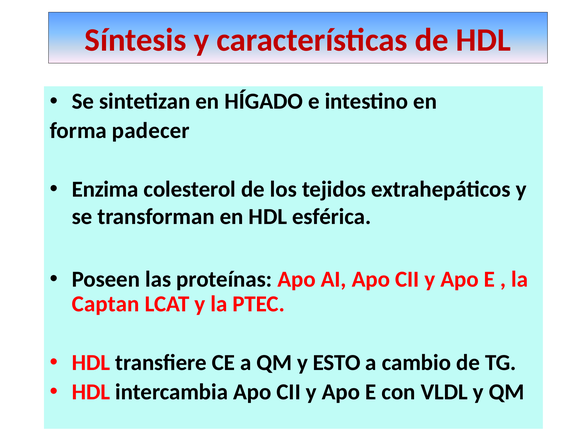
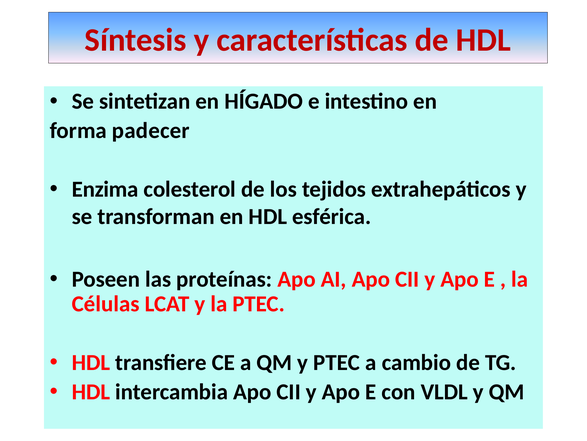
Captan: Captan -> Células (106, 304)
y ESTO: ESTO -> PTEC (337, 362)
